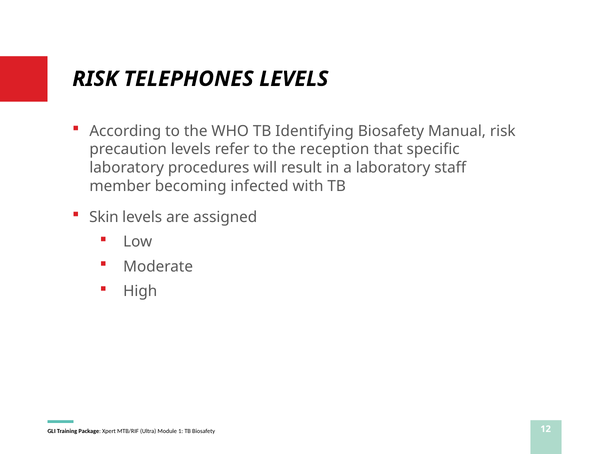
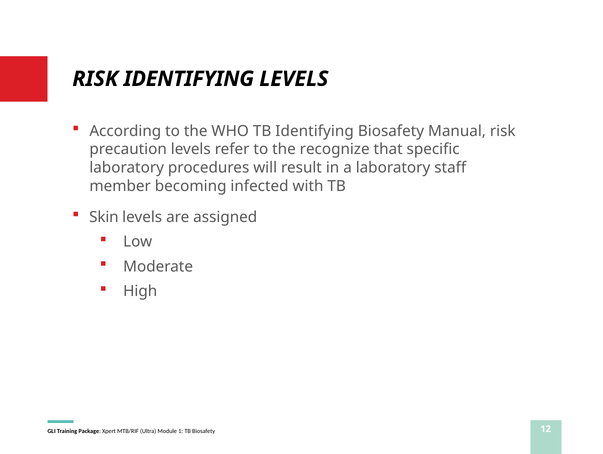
RISK TELEPHONES: TELEPHONES -> IDENTIFYING (189, 79)
reception: reception -> recognize (335, 149)
